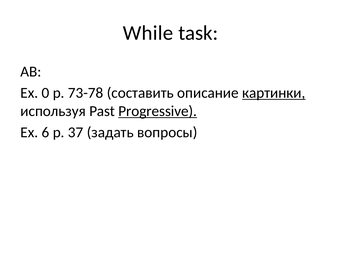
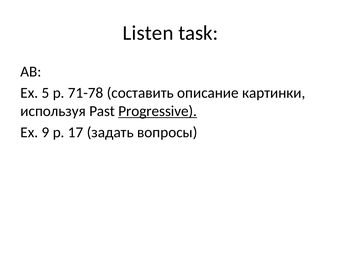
While: While -> Listen (148, 33)
0: 0 -> 5 (45, 93)
73-78: 73-78 -> 71-78 (86, 93)
картинки underline: present -> none (274, 93)
6: 6 -> 9 (45, 132)
37: 37 -> 17 (76, 132)
